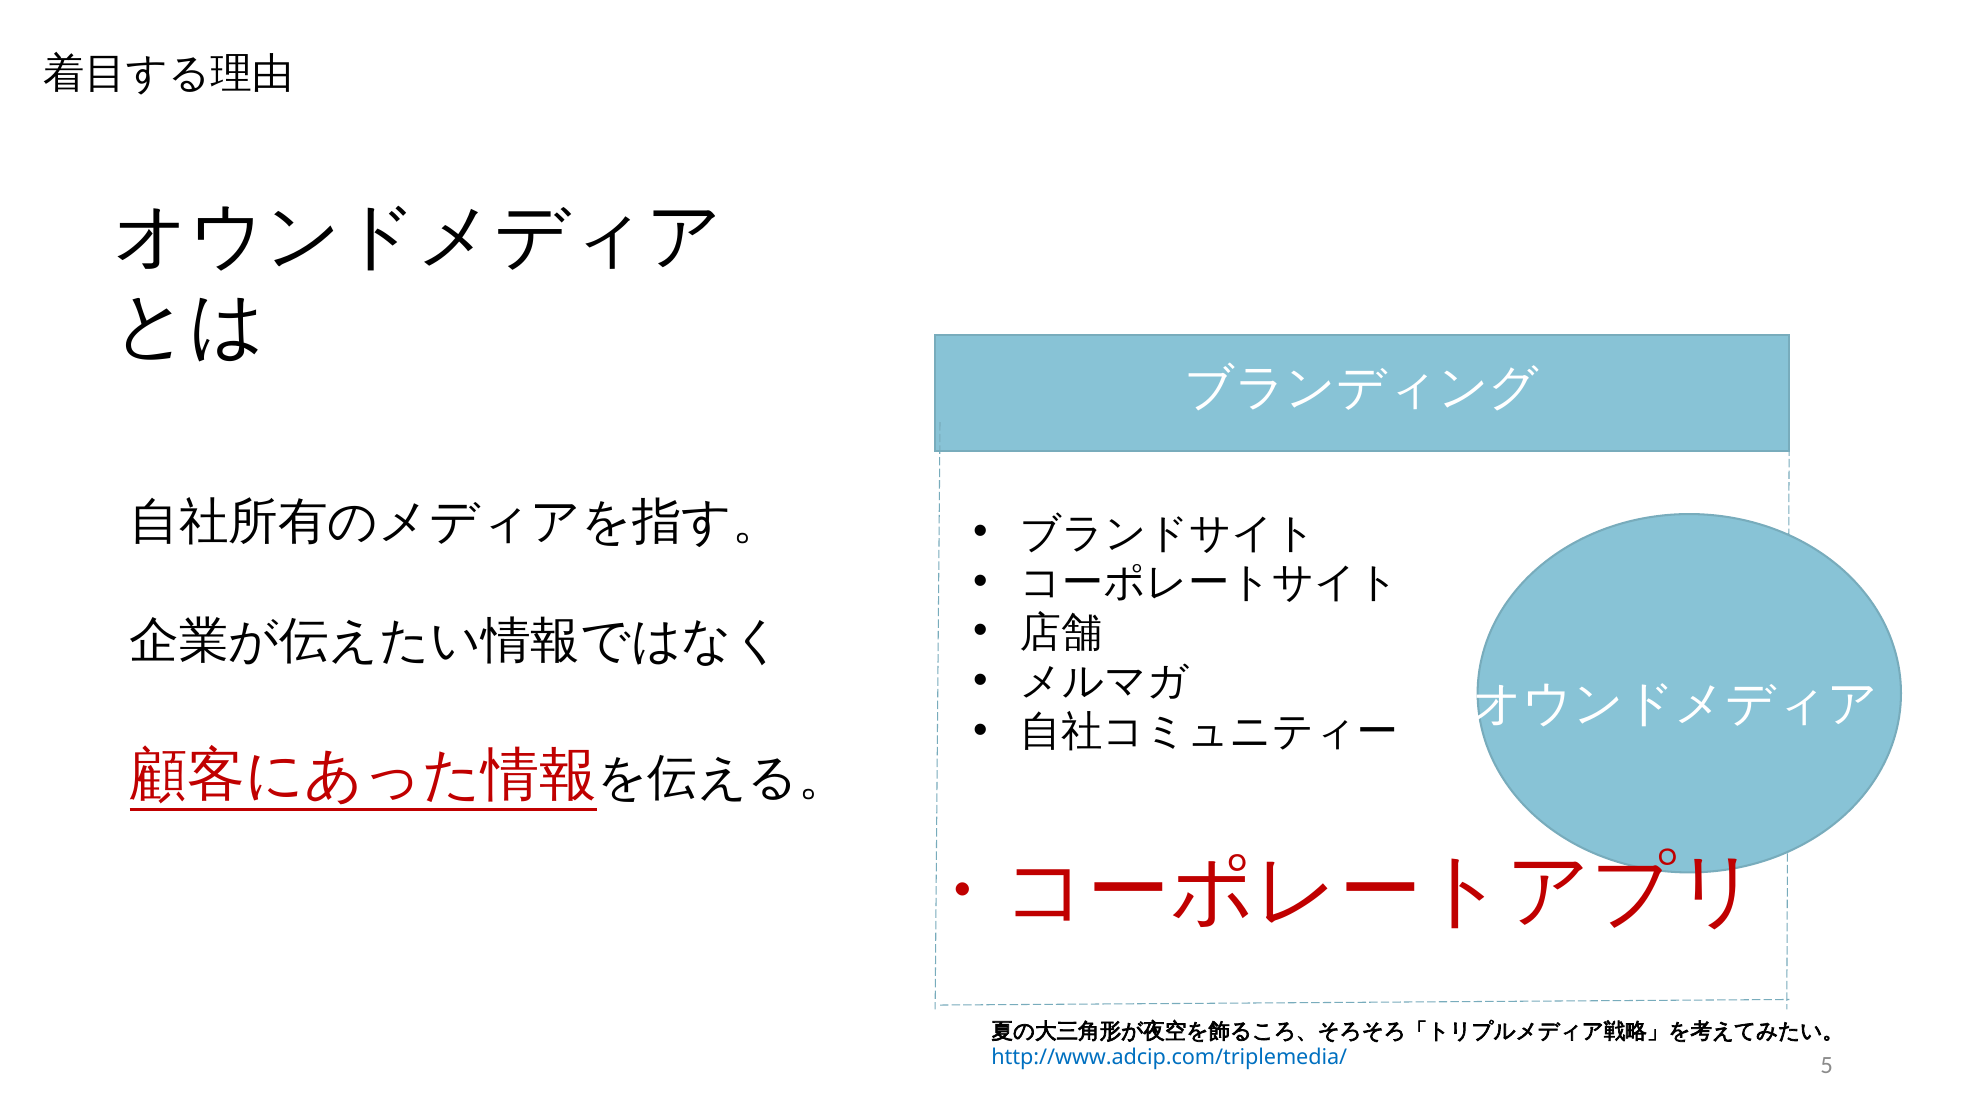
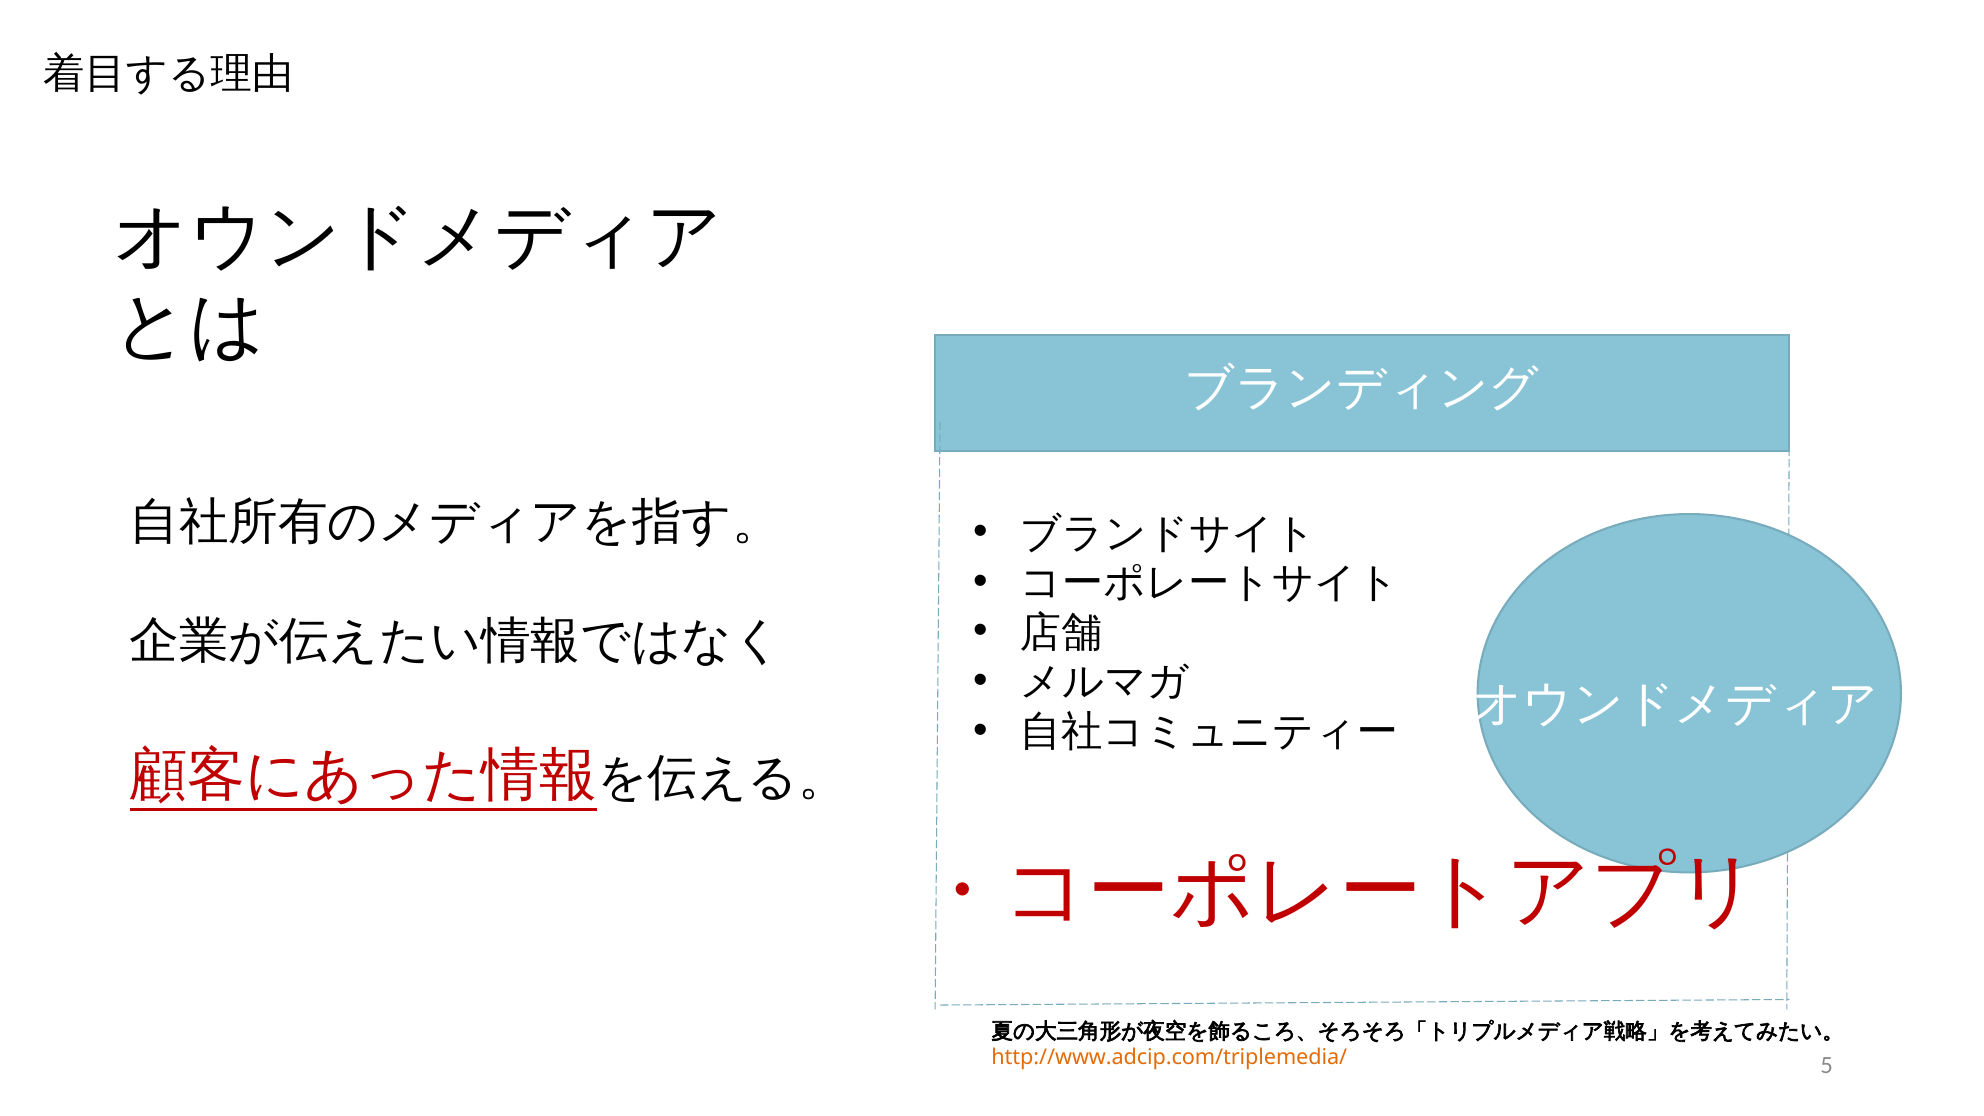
http://www.adcip.com/triplemedia/ colour: blue -> orange (1169, 1057)
